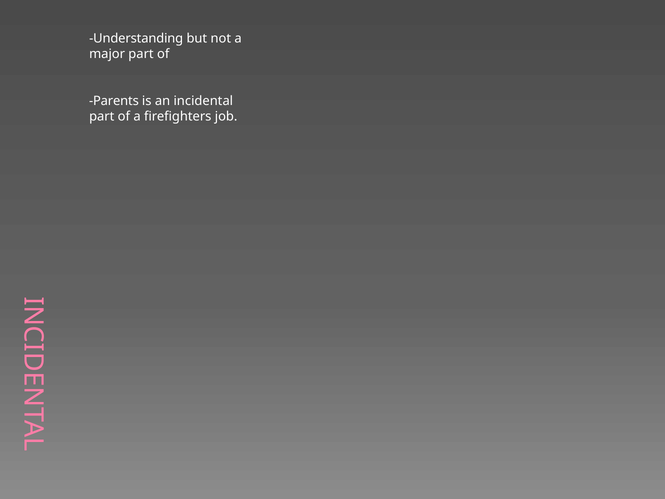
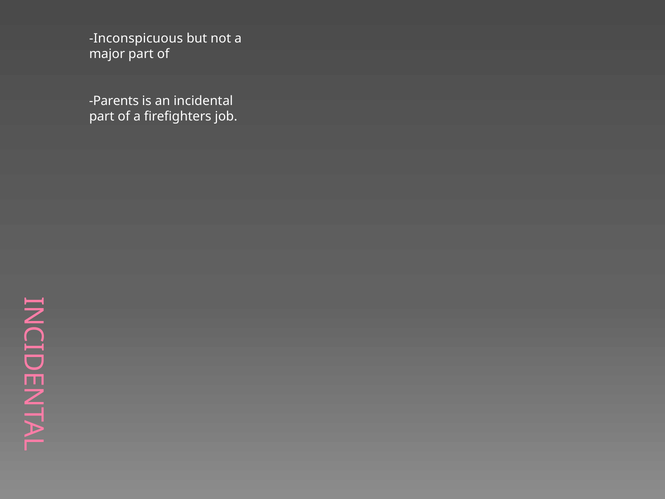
Understanding: Understanding -> Inconspicuous (136, 39)
